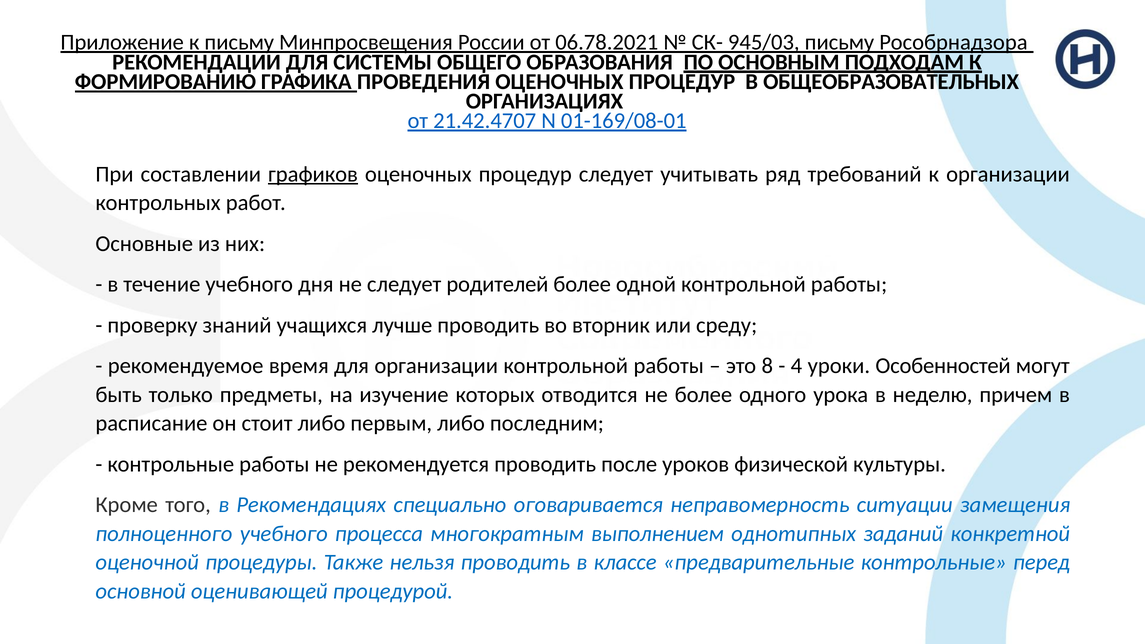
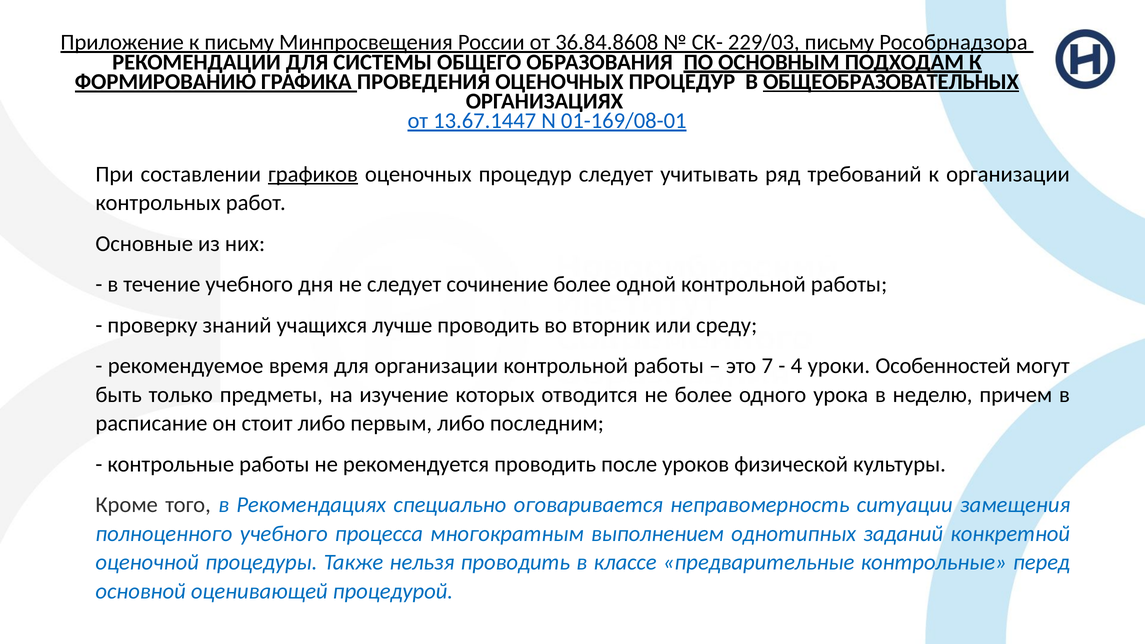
06.78.2021: 06.78.2021 -> 36.84.8608 (607, 42)
945/03: 945/03 -> 229/03 (764, 42)
ОБЩЕОБРАЗОВАТЕЛЬНЫХ underline: none -> present (891, 82)
21.42.4707: 21.42.4707 -> 13.67.1447 (485, 121)
родителей: родителей -> сочинение (497, 284)
8: 8 -> 7 (767, 366)
